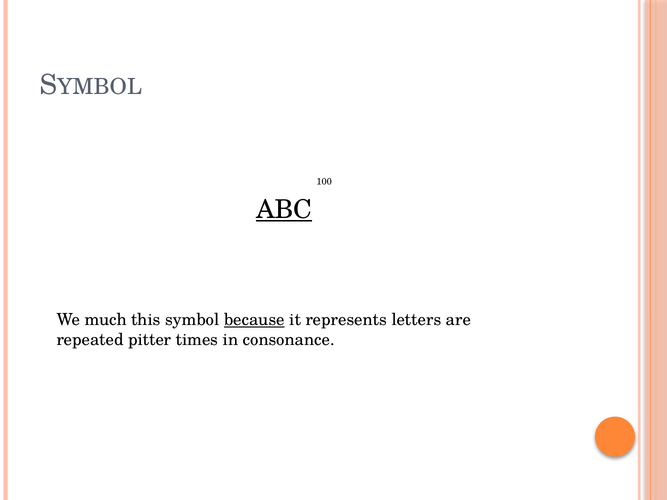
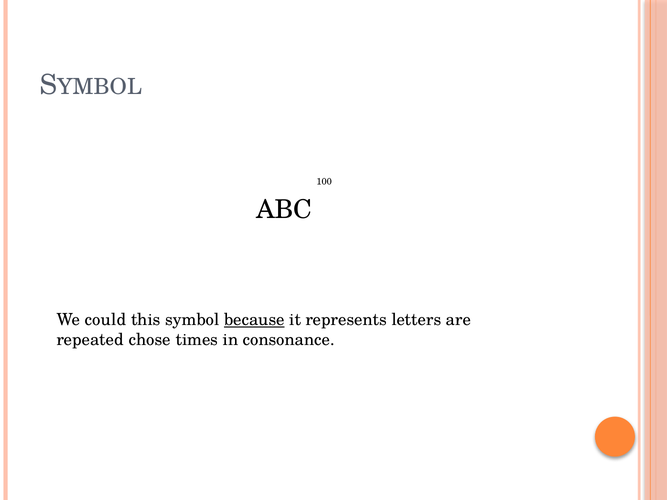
ABC underline: present -> none (284, 210)
much: much -> could (106, 320)
pitter: pitter -> chose (150, 340)
